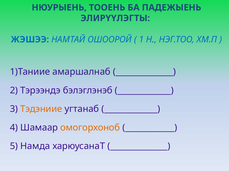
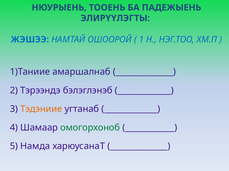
омогорхоноб colour: orange -> green (90, 128)
